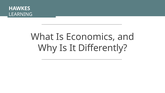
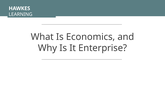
Differently: Differently -> Enterprise (103, 48)
